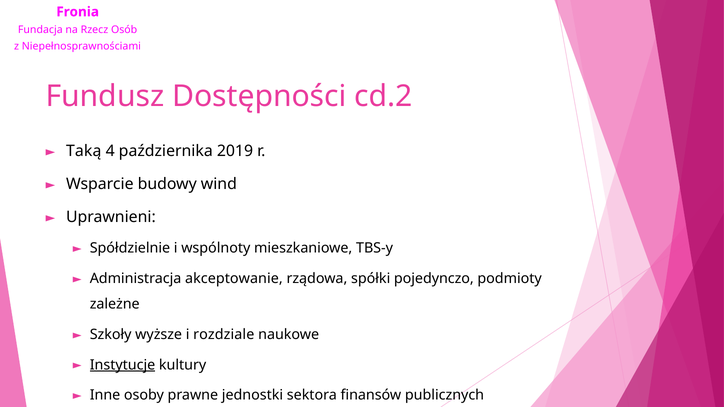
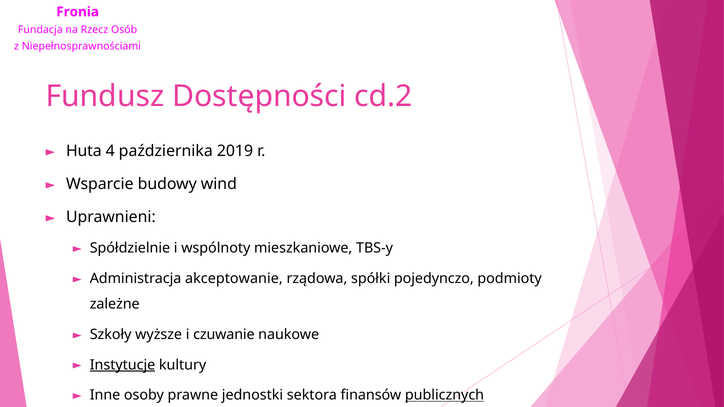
Taką: Taką -> Huta (84, 151)
rozdziale: rozdziale -> czuwanie (224, 335)
publicznych underline: none -> present (444, 395)
